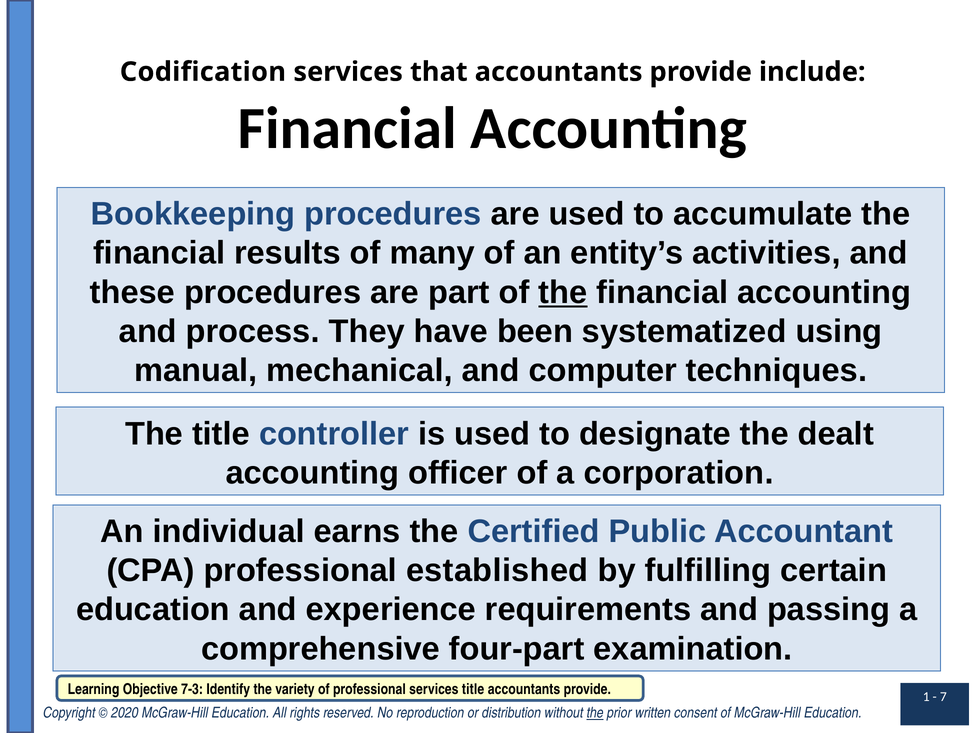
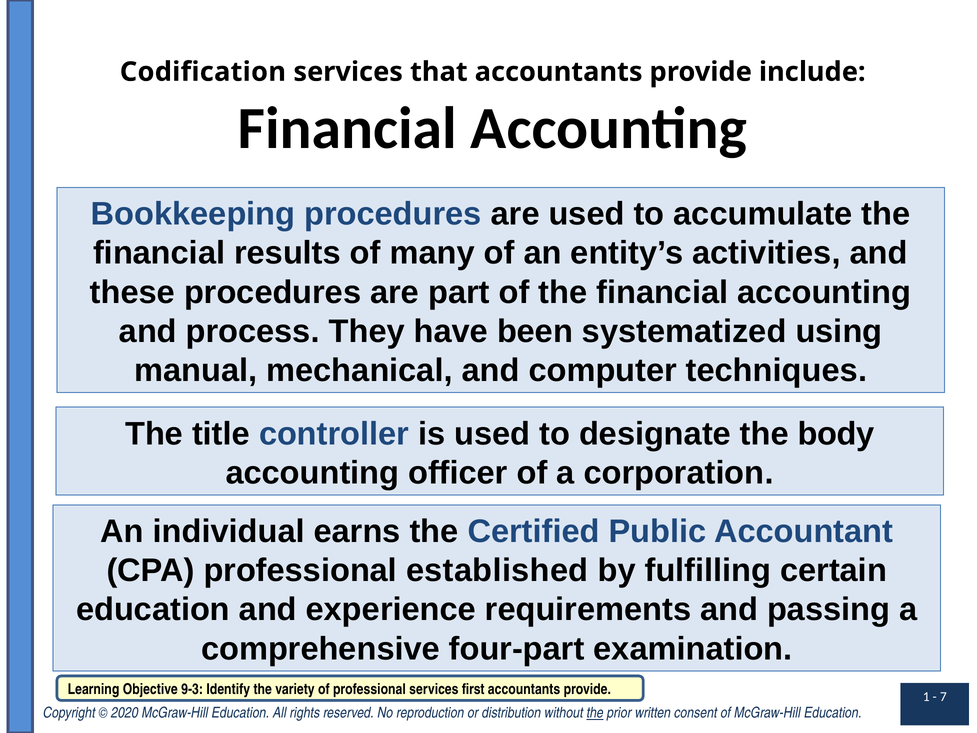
the underline: present -> none (563, 292)
dealt: dealt -> body (836, 434)
7-3: 7-3 -> 9-3 (192, 689)
services title: title -> first (473, 689)
